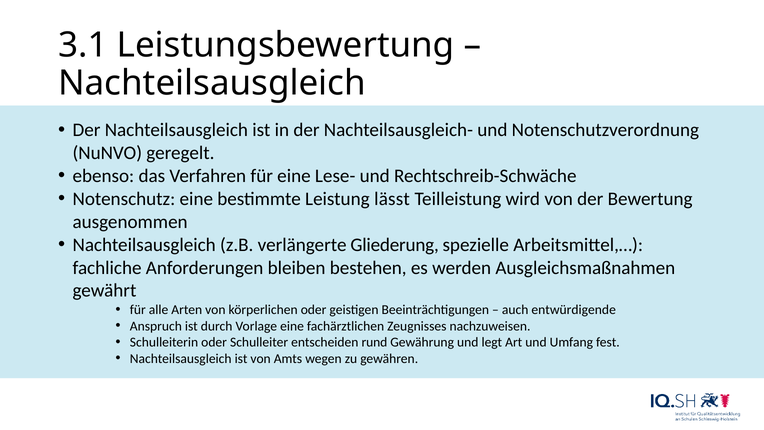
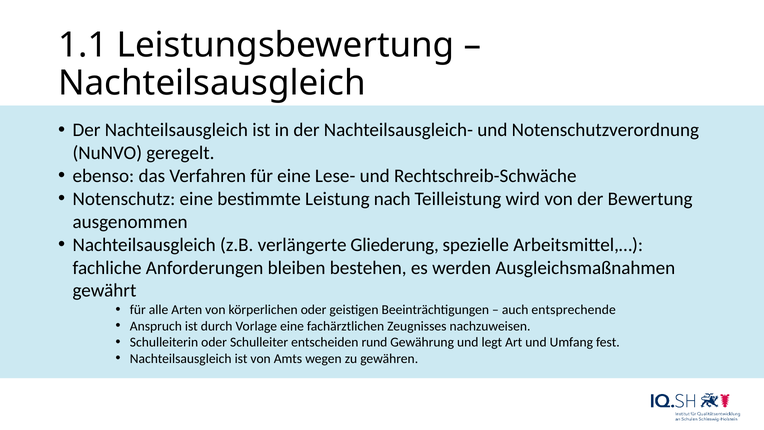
3.1: 3.1 -> 1.1 (83, 45)
lässt: lässt -> nach (392, 199)
entwürdigende: entwürdigende -> entsprechende (574, 310)
